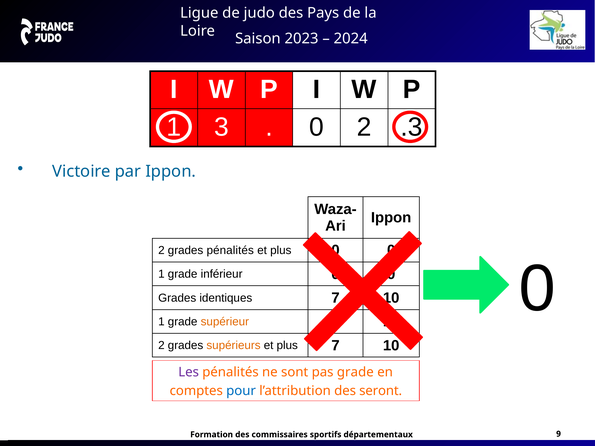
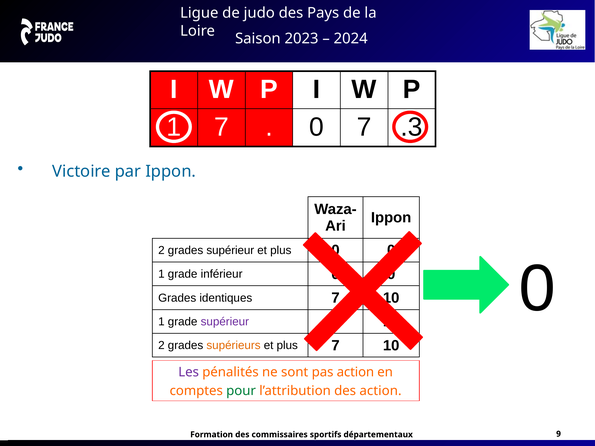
3: 3 -> 7 (221, 127)
0 2: 2 -> 7 (364, 127)
grades pénalités: pénalités -> supérieur (230, 251)
supérieur colour: orange -> purple (225, 322)
pas grade: grade -> action (355, 372)
pour colour: blue -> green (241, 391)
des seront: seront -> action (381, 391)
